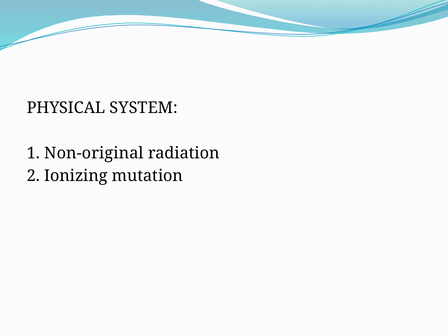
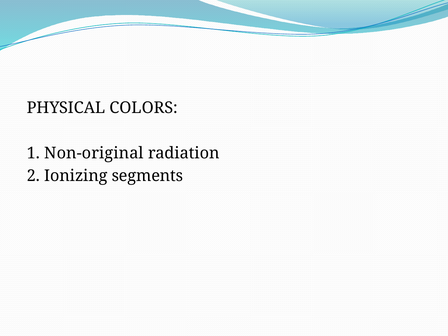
SYSTEM: SYSTEM -> COLORS (144, 108)
mutation: mutation -> segments (147, 176)
